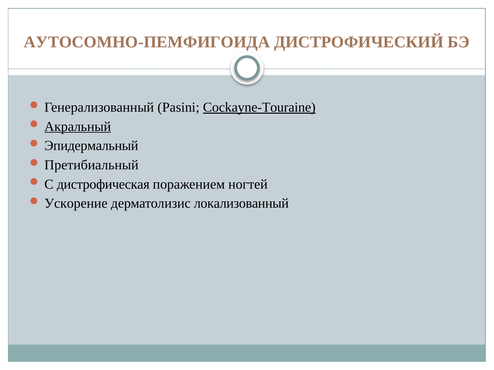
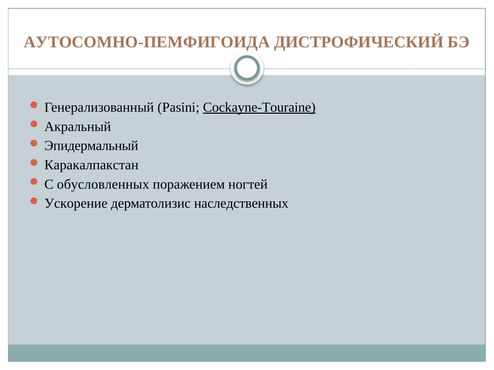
Акральный underline: present -> none (78, 127)
Претибиальный: Претибиальный -> Каракалпакстан (91, 165)
дистрофическая: дистрофическая -> обусловленных (103, 184)
локализованный: локализованный -> наследственных (241, 204)
